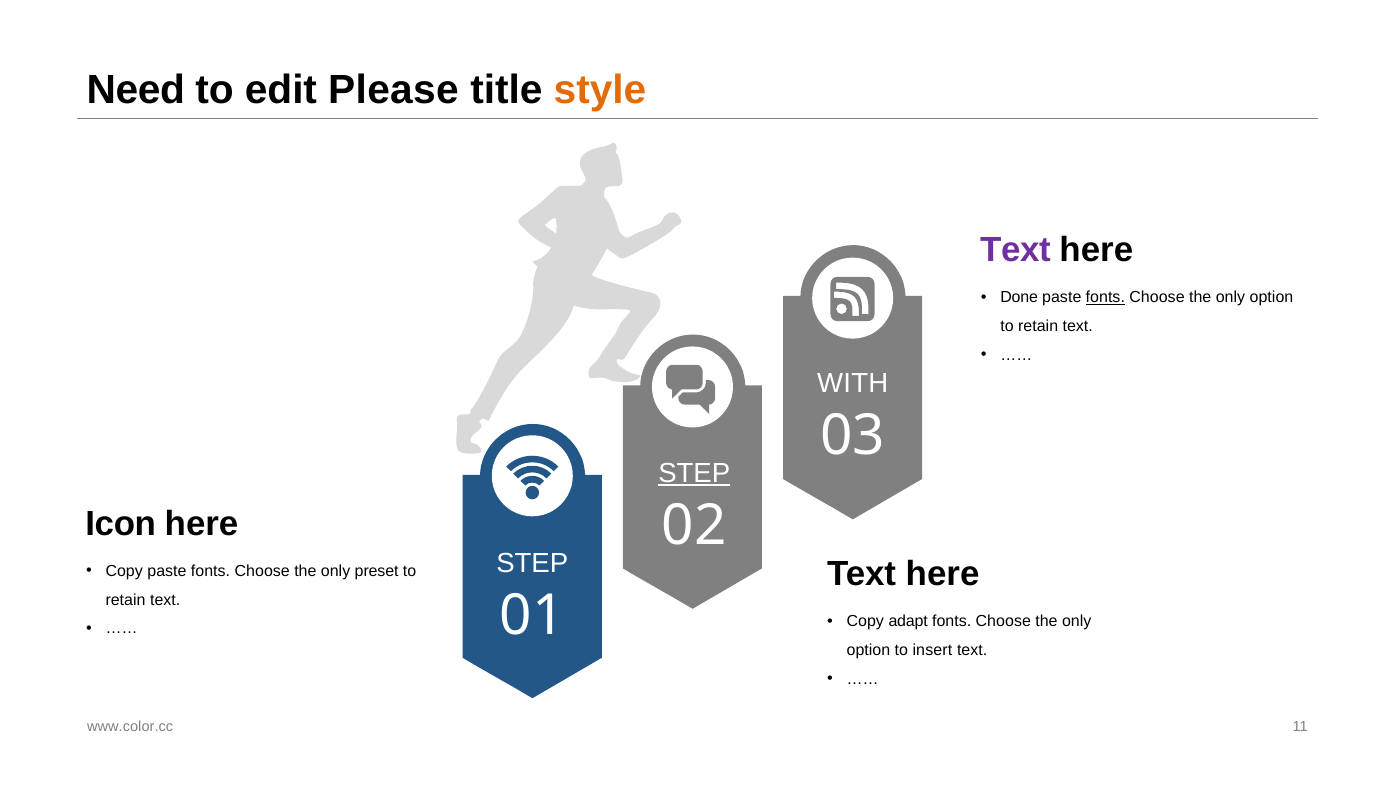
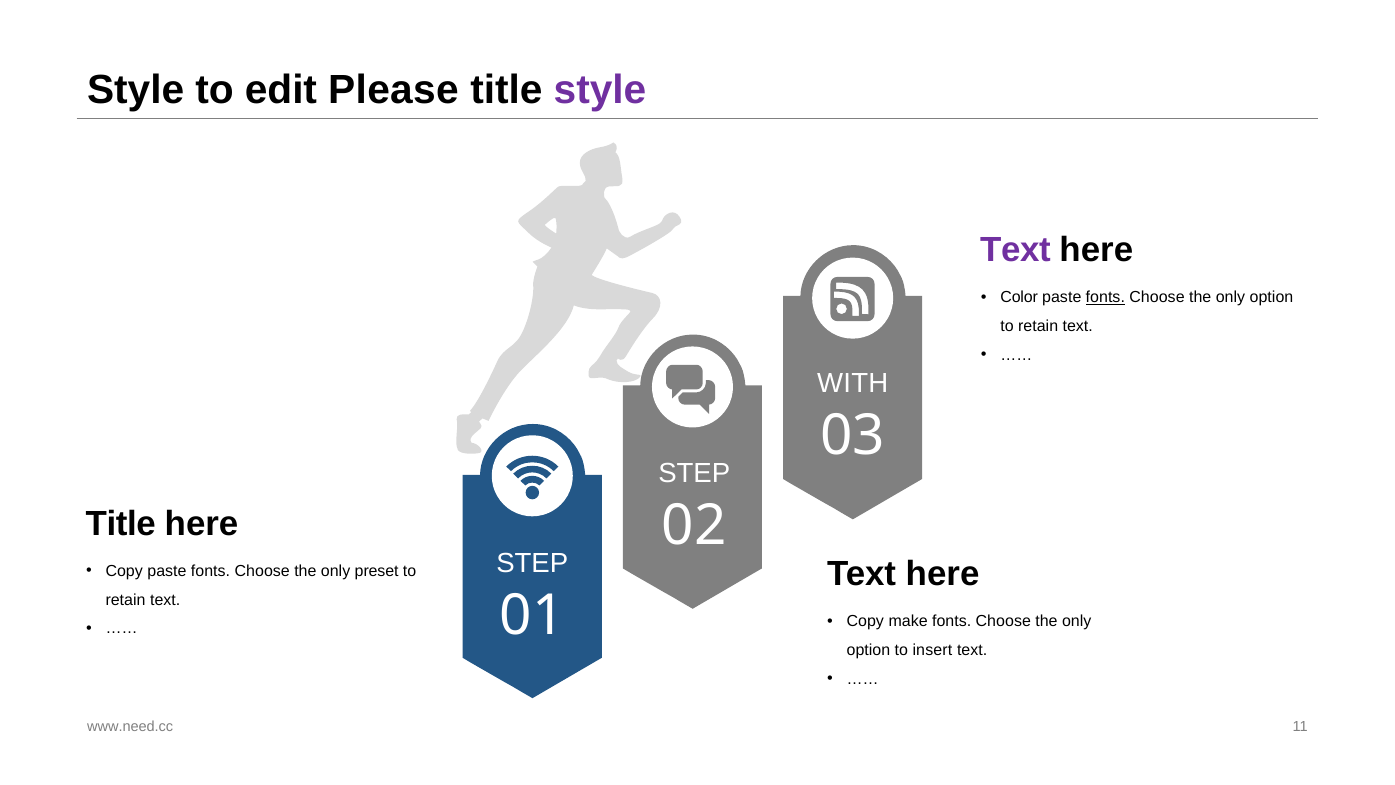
Need: Need -> Style (136, 90)
style colour: orange -> purple (600, 90)
Done: Done -> Color (1019, 297)
STEP underline: present -> none (694, 473)
Icon: Icon -> Title (121, 523)
adapt: adapt -> make (908, 621)
www.color.cc: www.color.cc -> www.need.cc (130, 727)
